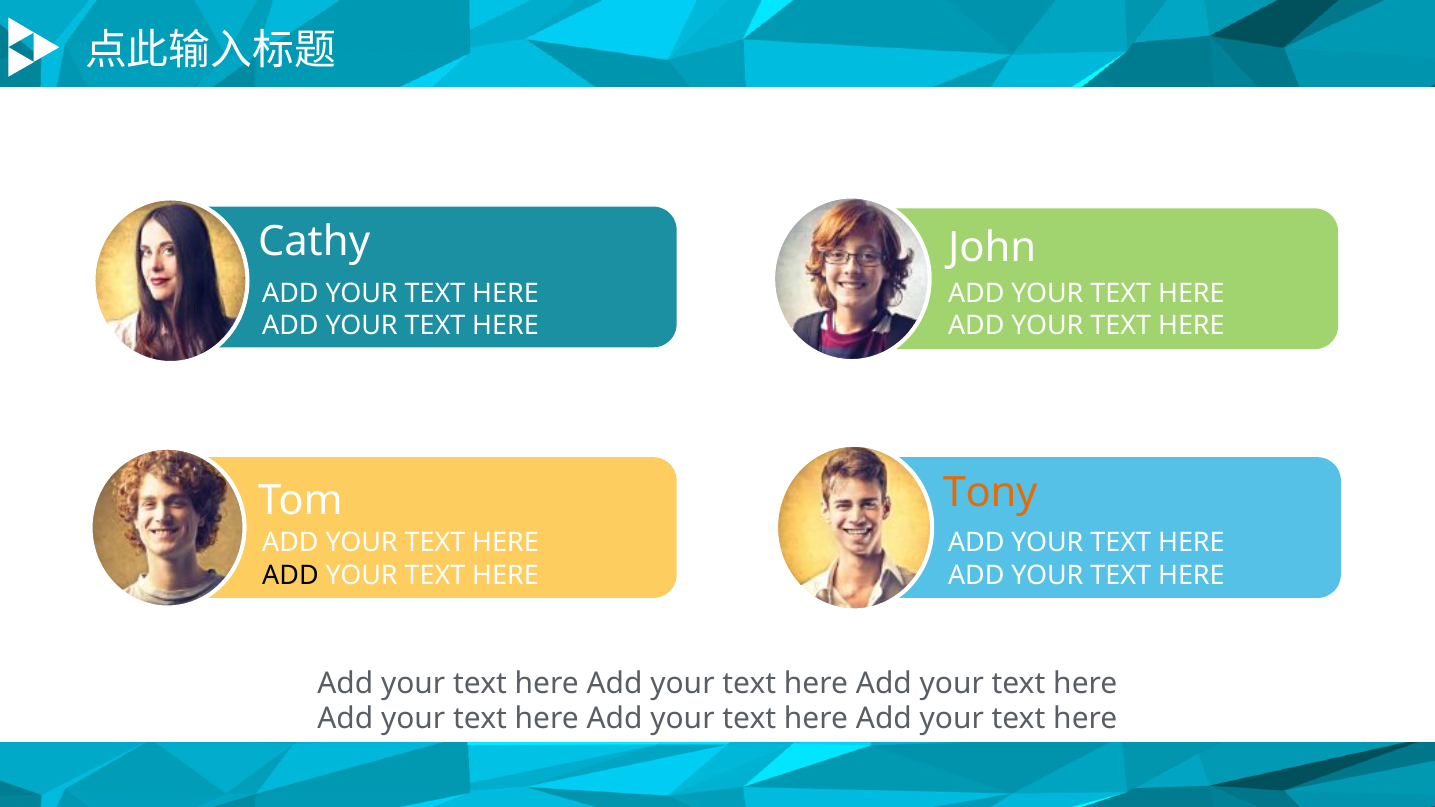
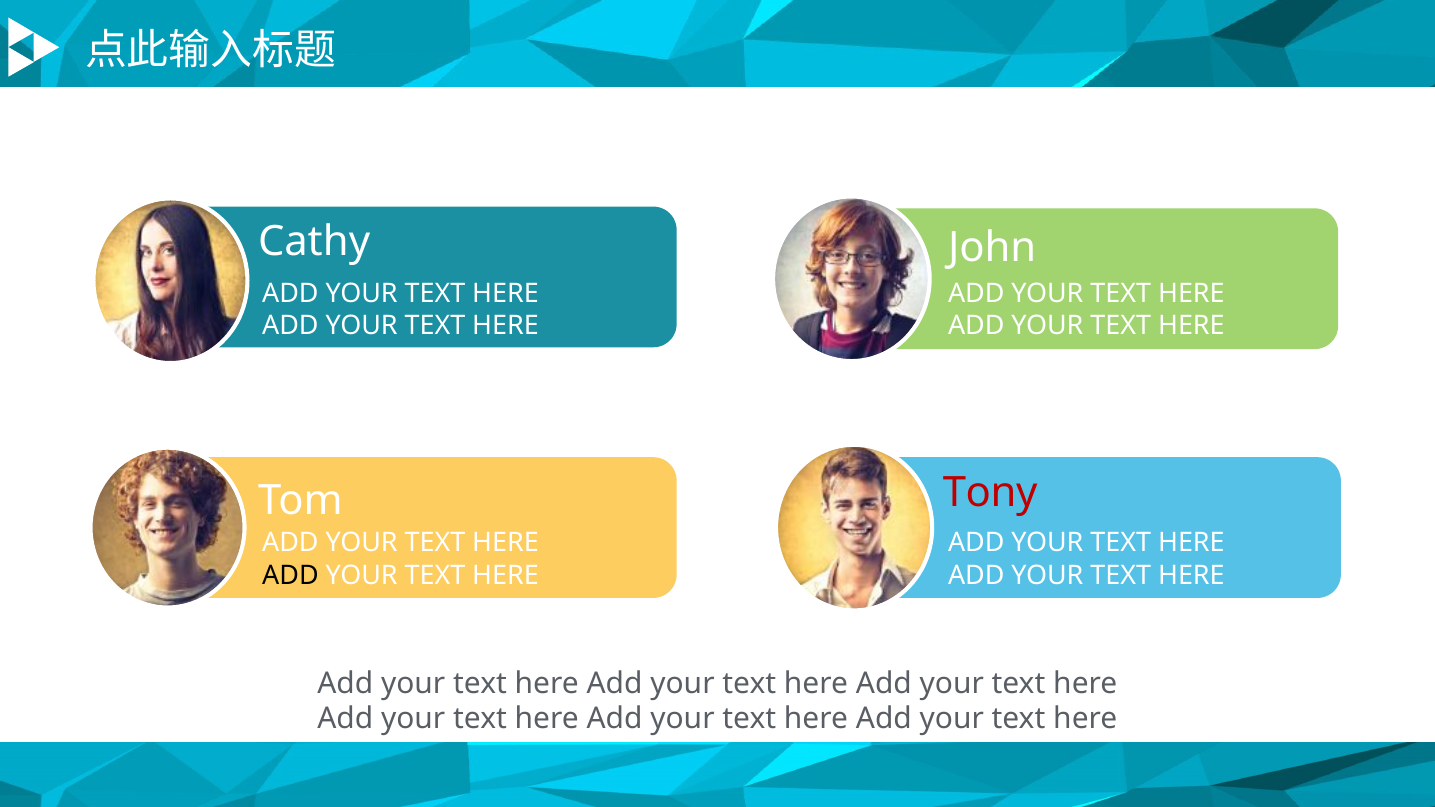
Tony colour: orange -> red (990, 493)
